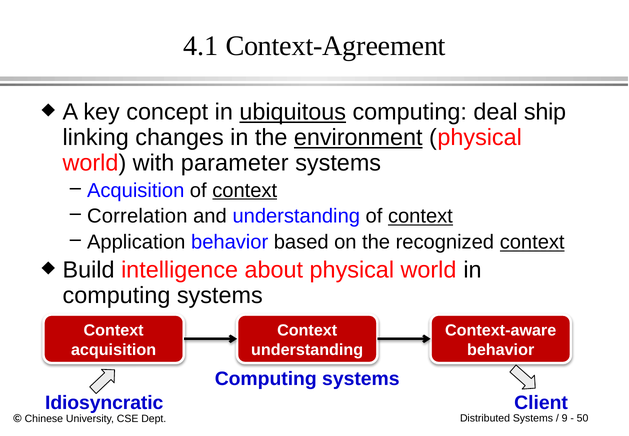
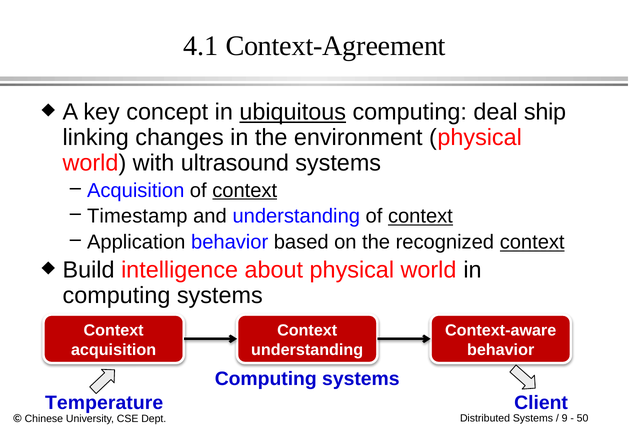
environment underline: present -> none (358, 137)
parameter: parameter -> ultrasound (235, 163)
Correlation: Correlation -> Timestamp (137, 216)
Idiosyncratic: Idiosyncratic -> Temperature (104, 403)
